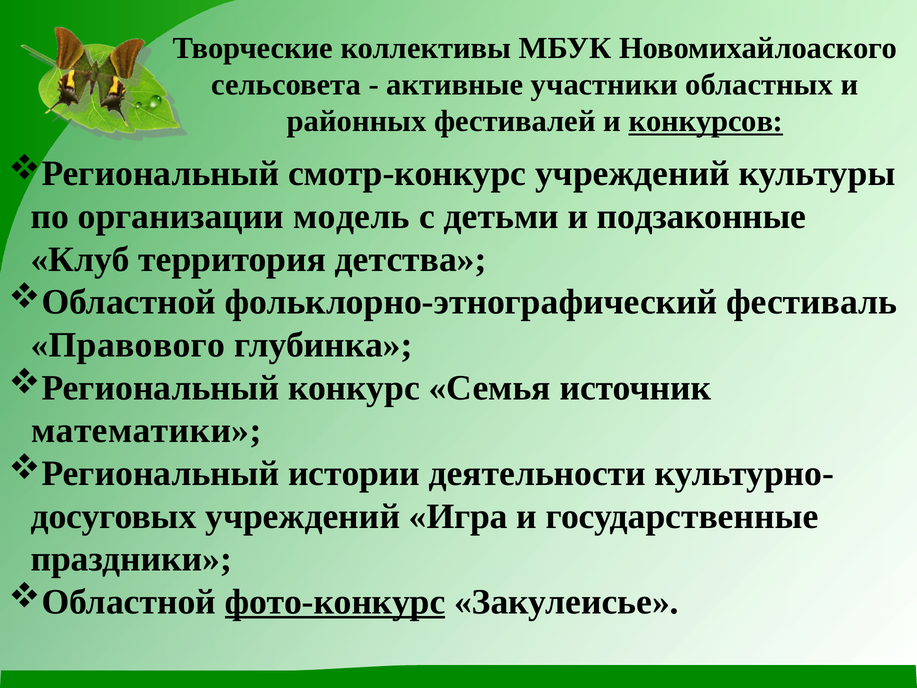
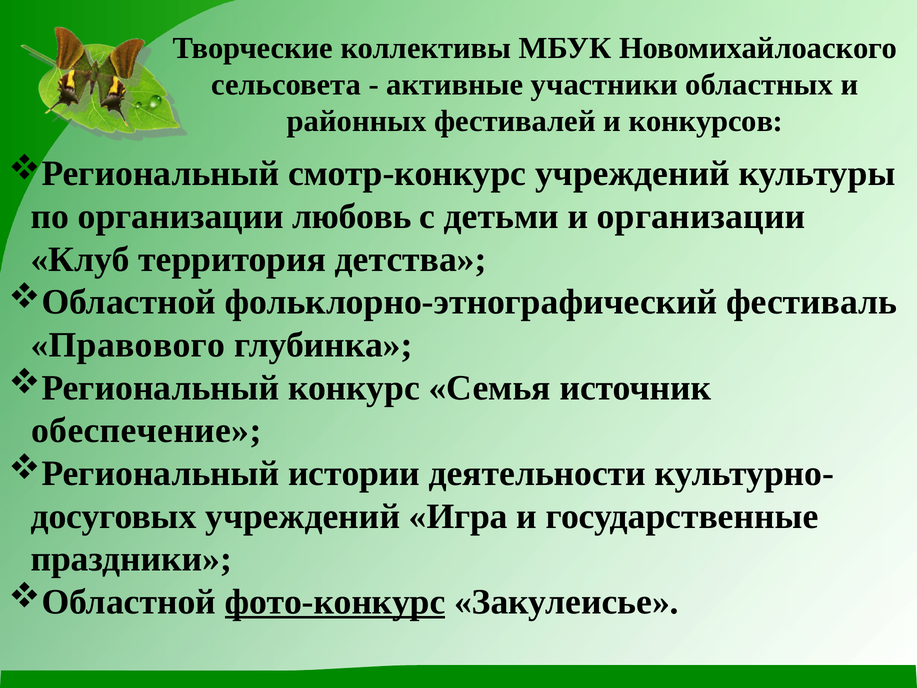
конкурсов underline: present -> none (706, 121)
модель: модель -> любовь (352, 216)
и подзаконные: подзаконные -> организации (701, 216)
математики: математики -> обеспечение (146, 430)
